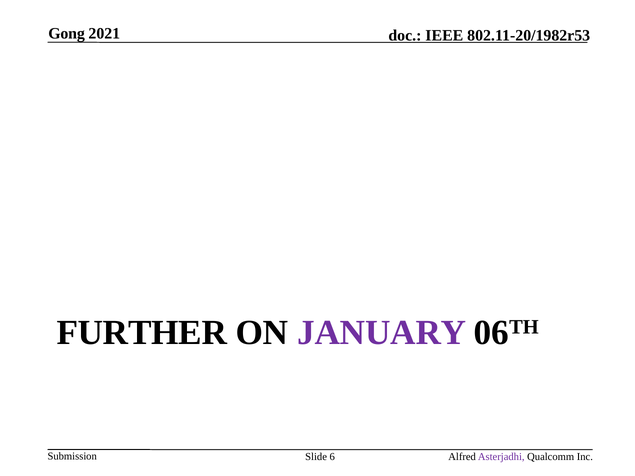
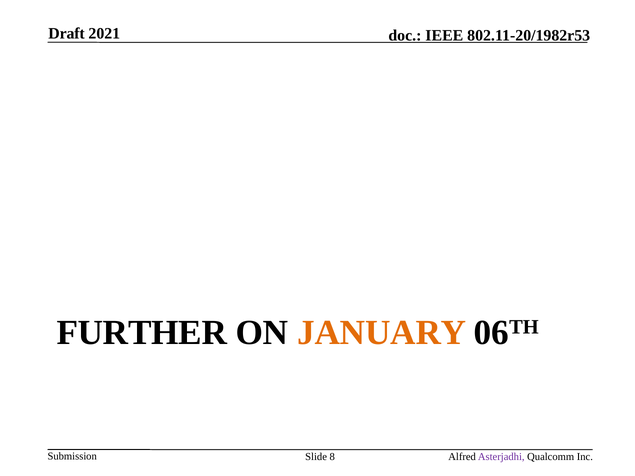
Gong: Gong -> Draft (67, 34)
JANUARY colour: purple -> orange (382, 333)
6: 6 -> 8 (332, 457)
